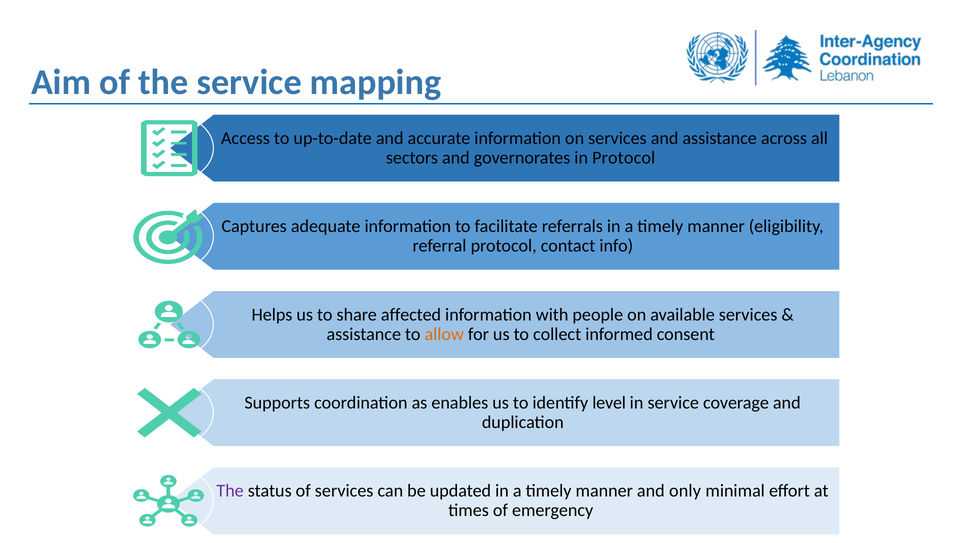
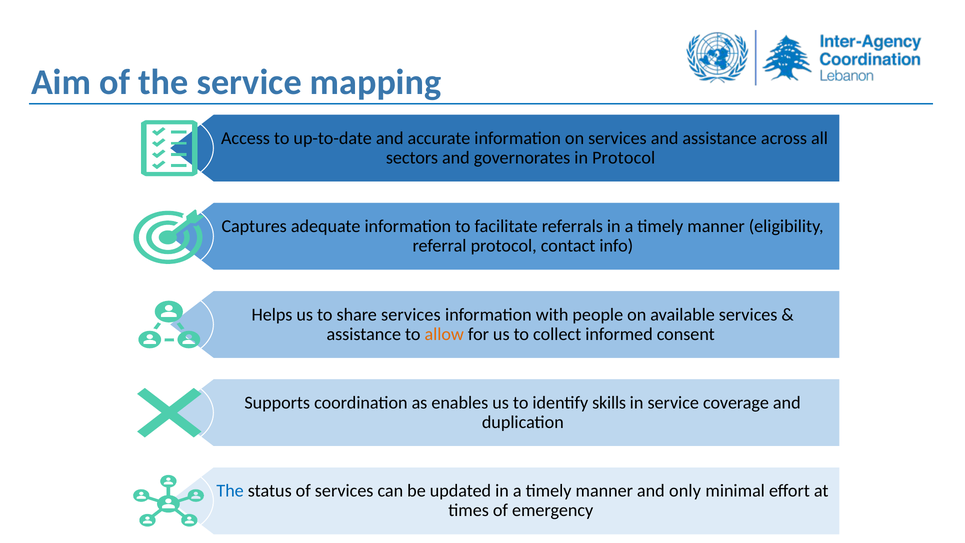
share affected: affected -> services (411, 314)
level: level -> skills (609, 403)
The colour: purple -> blue (230, 491)
